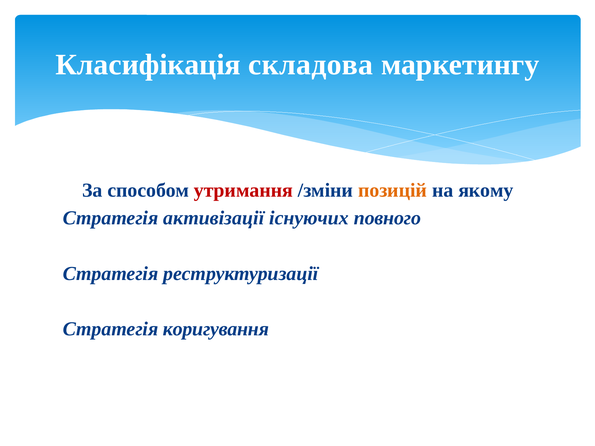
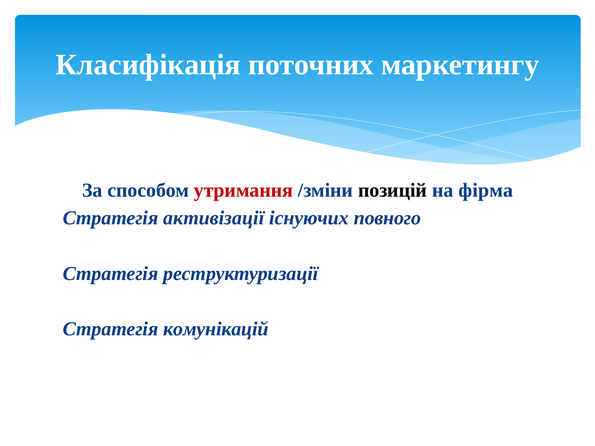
складова: складова -> поточних (311, 65)
позицій colour: orange -> black (393, 190)
якому: якому -> фірма (486, 190)
коригування: коригування -> комунікацій (216, 329)
